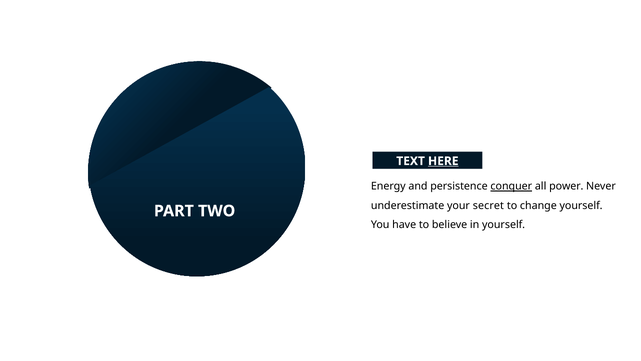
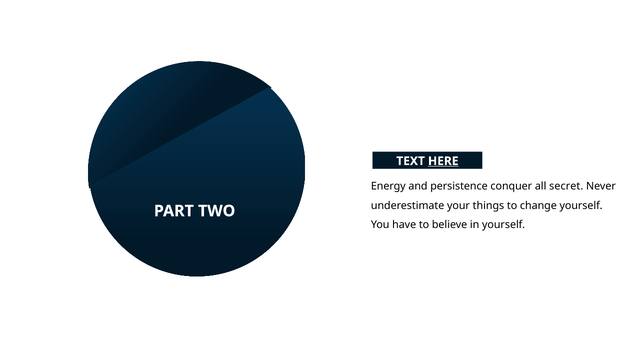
conquer underline: present -> none (511, 186)
power: power -> secret (566, 186)
secret: secret -> things (488, 205)
